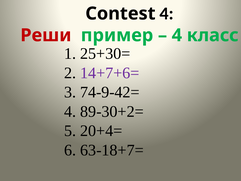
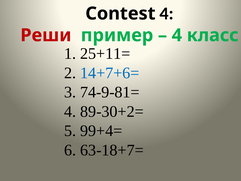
25+30=: 25+30= -> 25+11= (105, 54)
14+7+6= colour: purple -> blue (110, 73)
74-9-42=: 74-9-42= -> 74-9-81= (110, 92)
20+4=: 20+4= -> 99+4= (101, 131)
